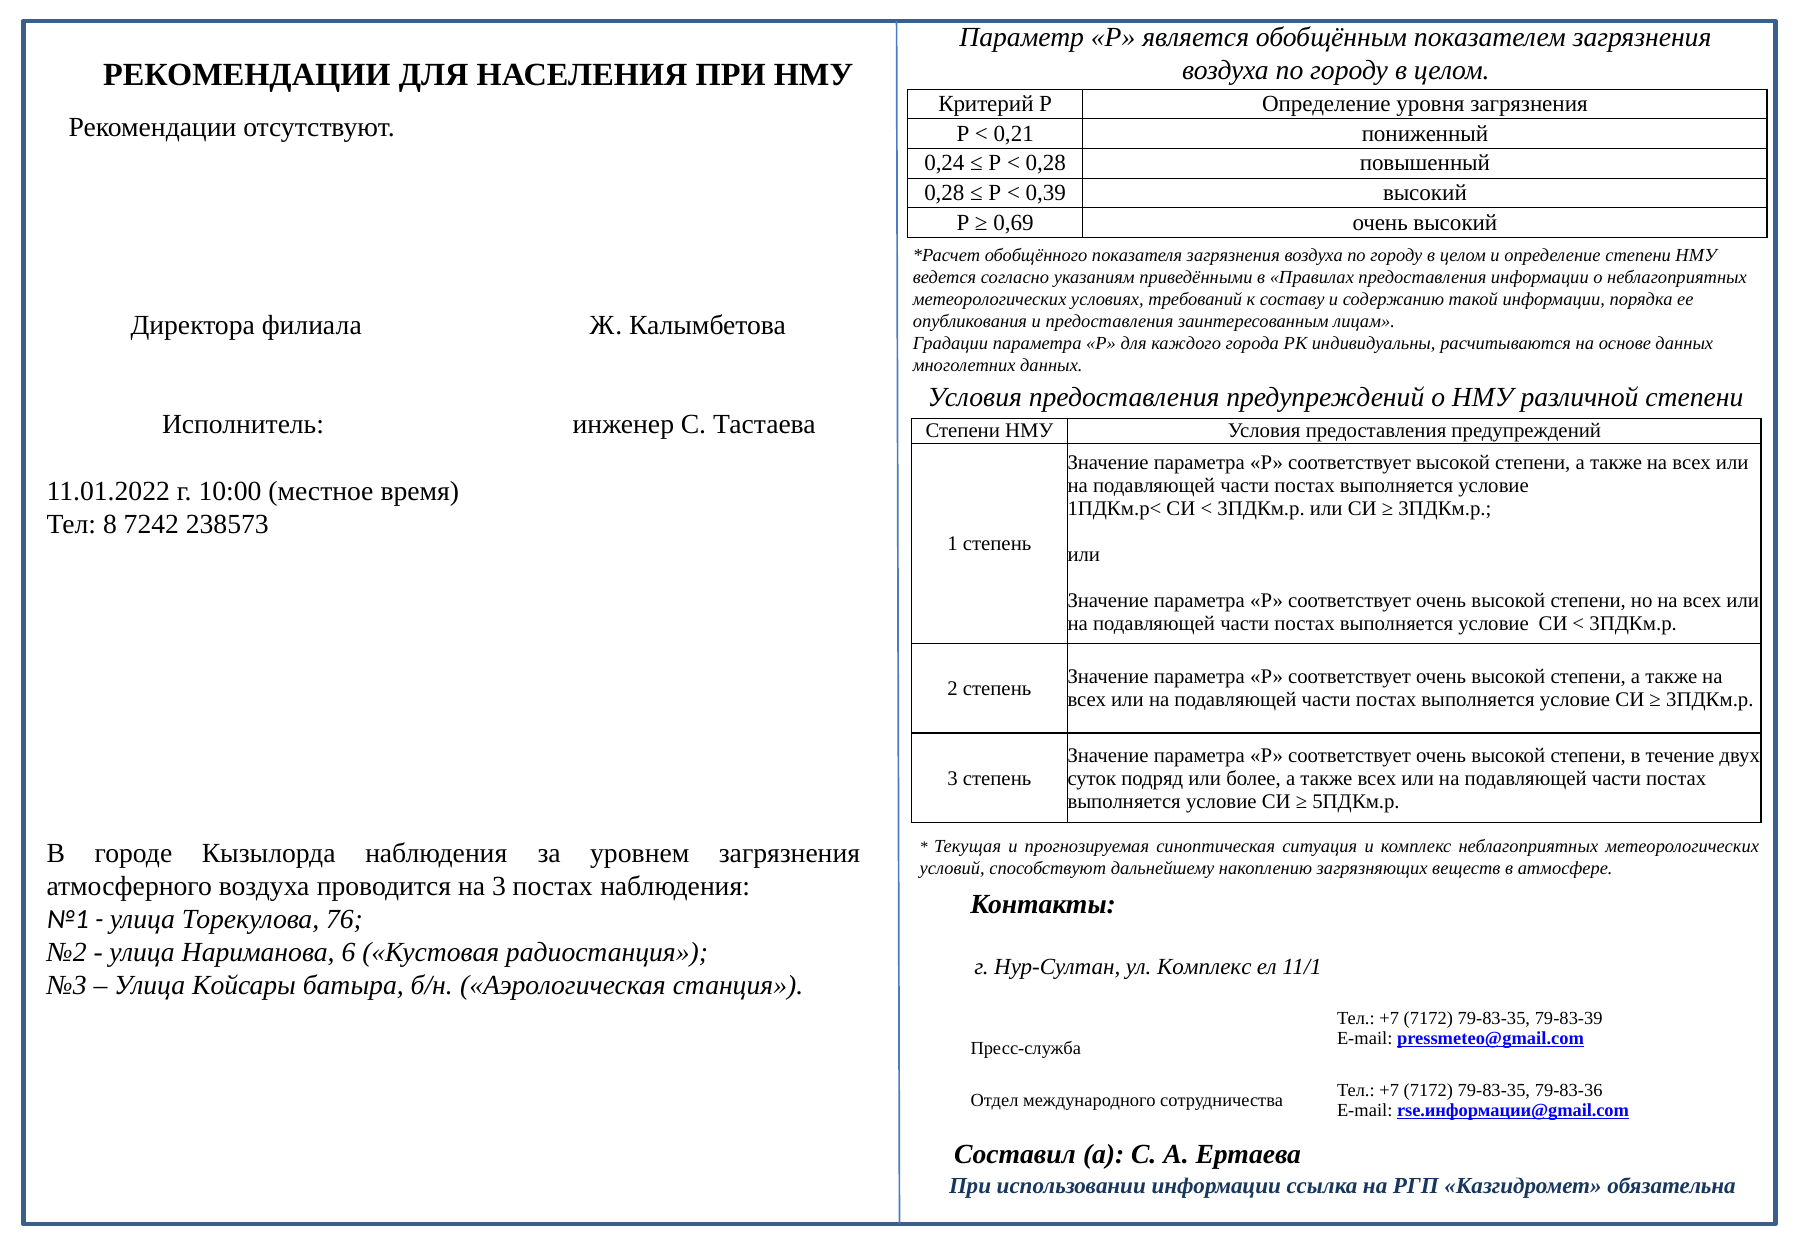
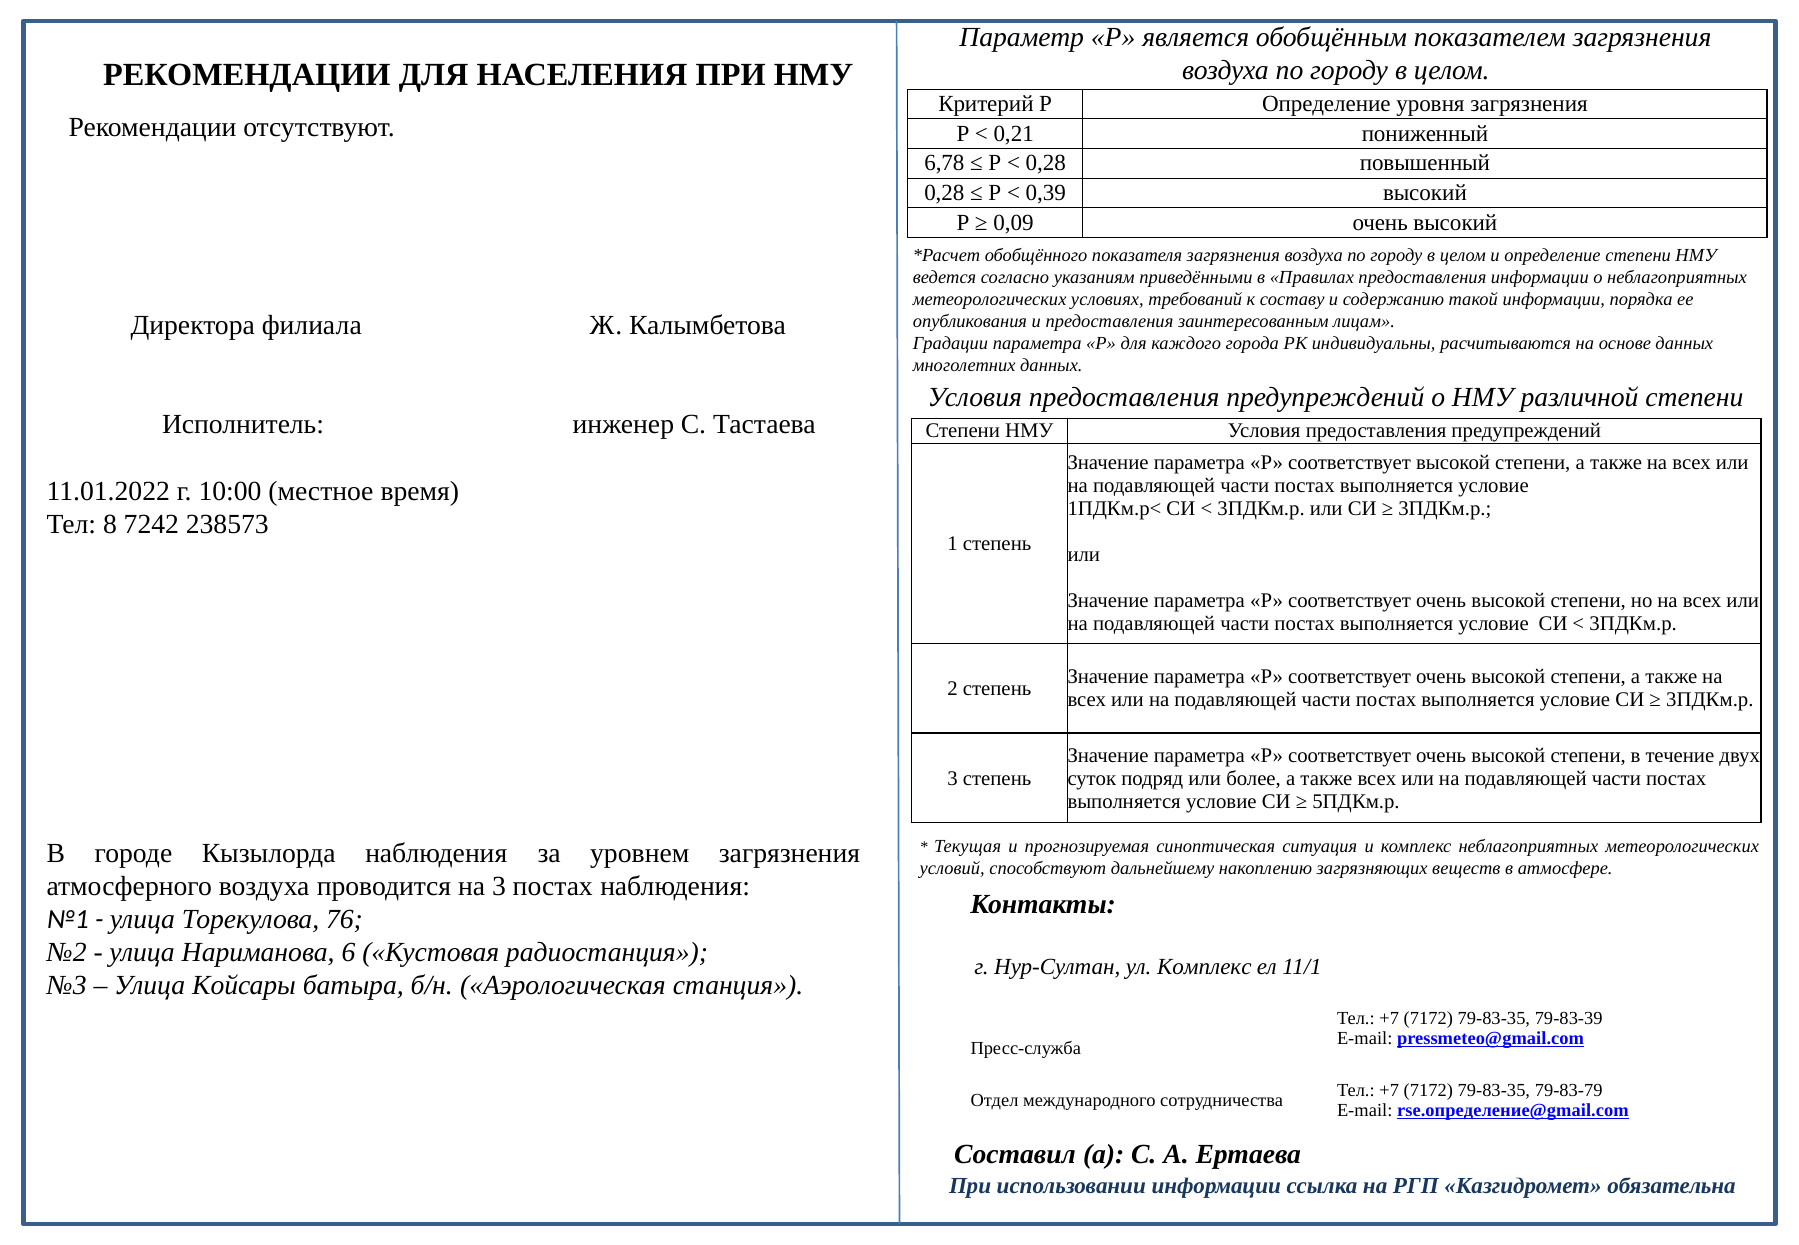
0,24: 0,24 -> 6,78 (944, 163)
0,69: 0,69 -> 0,09 (1014, 223)
79-83-36: 79-83-36 -> 79-83-79 (1569, 1090)
rse.информации@gmail.com: rse.информации@gmail.com -> rse.определение@gmail.com (1513, 1111)
